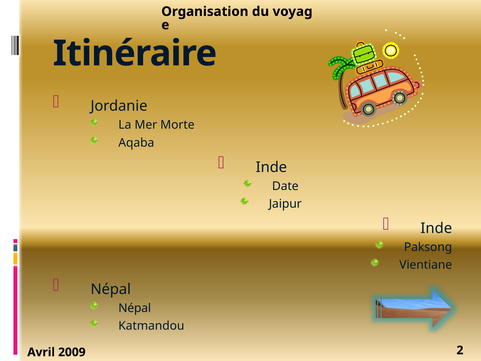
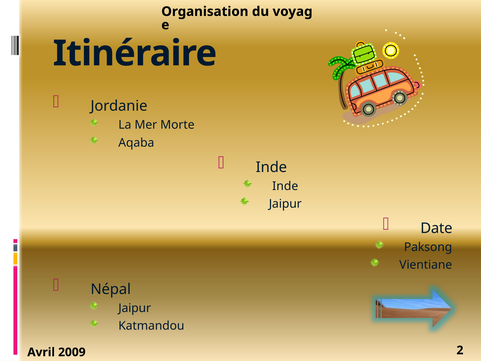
Date: Date -> Inde (285, 186)
Inde: Inde -> Date (436, 228)
Népal: Népal -> Jaipur (135, 308)
